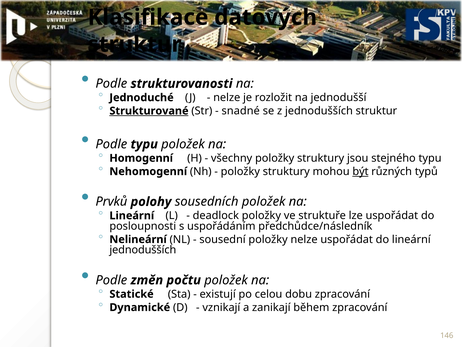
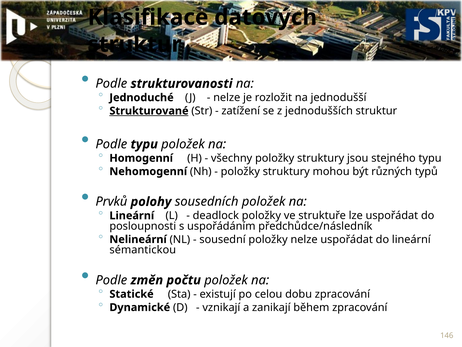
snadné: snadné -> zatížení (241, 111)
být underline: present -> none (360, 171)
jednodušších: jednodušších -> sémantickou (143, 250)
